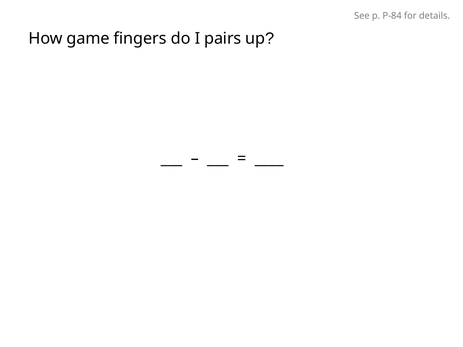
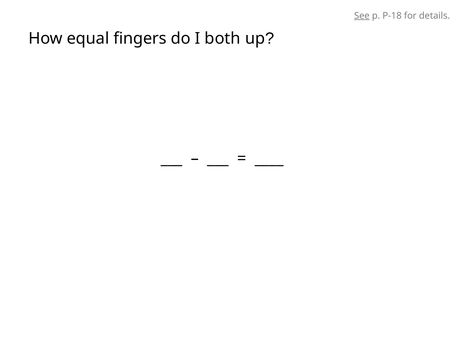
See underline: none -> present (362, 16)
P-84: P-84 -> P-18 (392, 16)
game: game -> equal (88, 38)
pairs: pairs -> both (223, 38)
